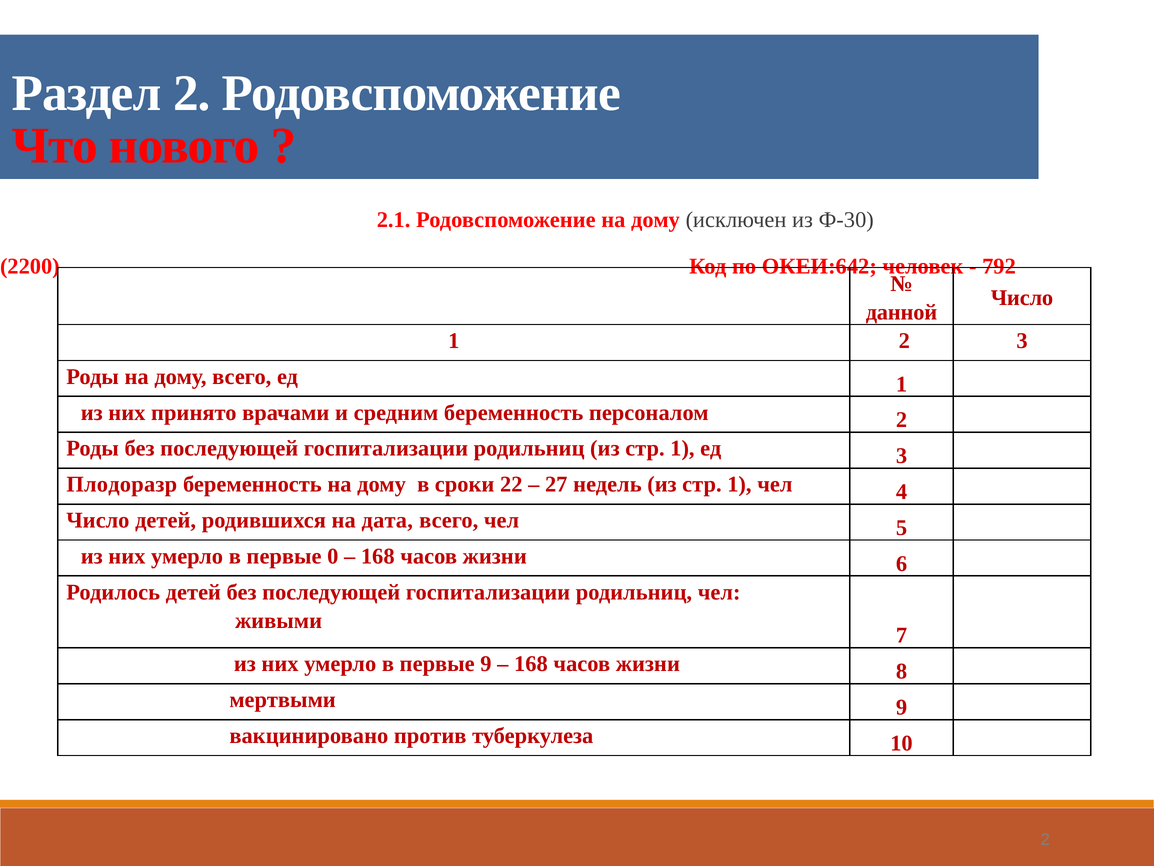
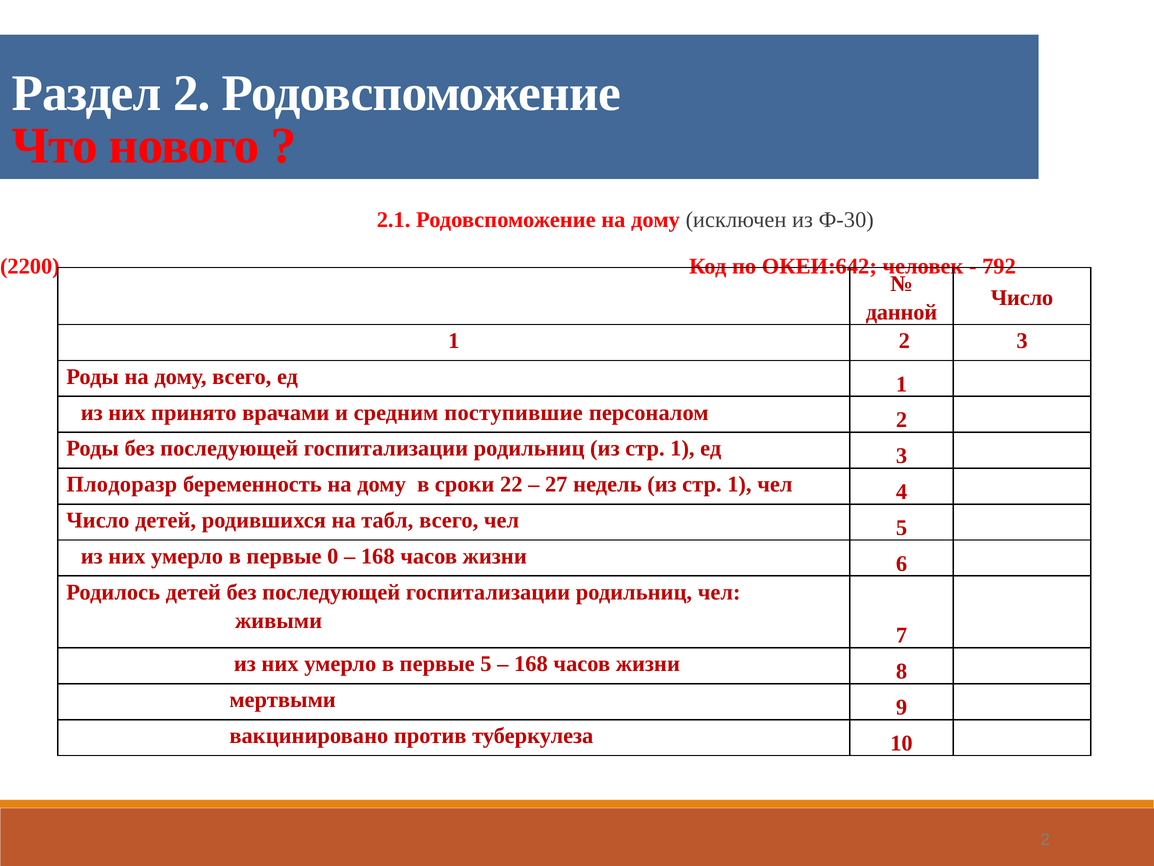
средним беременность: беременность -> поступившие (514, 412)
дата: дата -> табл (387, 520)
первые 9: 9 -> 5 (486, 664)
